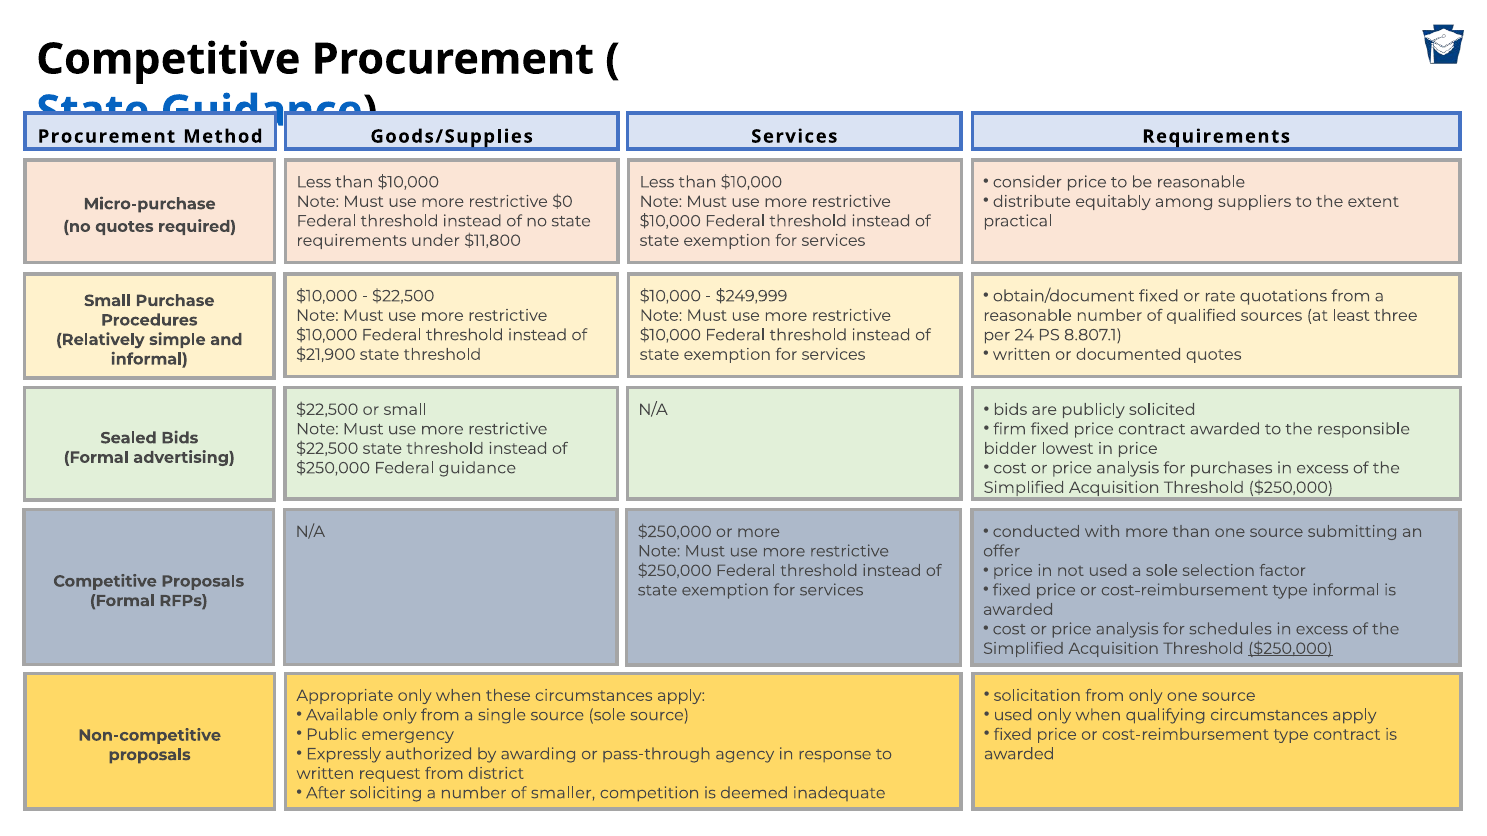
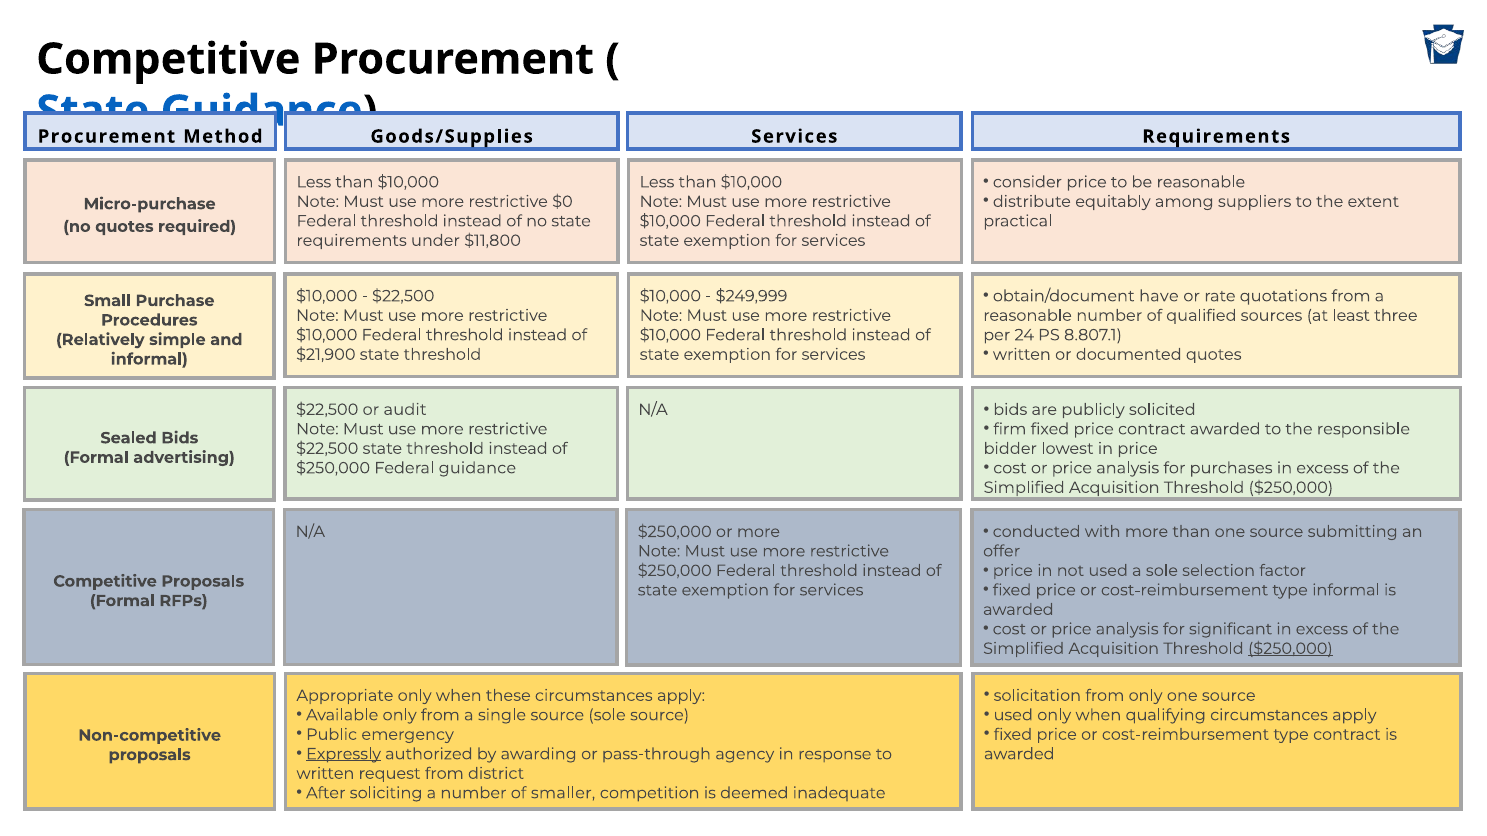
obtain/document fixed: fixed -> have (1159, 296)
or small: small -> audit (405, 410)
schedules: schedules -> significant (1231, 629)
Expressly underline: none -> present (344, 754)
